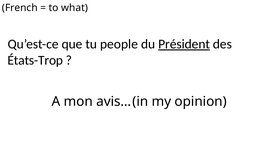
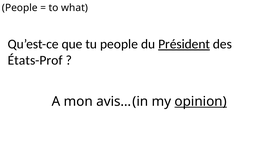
French: French -> People (20, 8)
États-Trop: États-Trop -> États-Prof (35, 60)
opinion underline: none -> present (201, 102)
